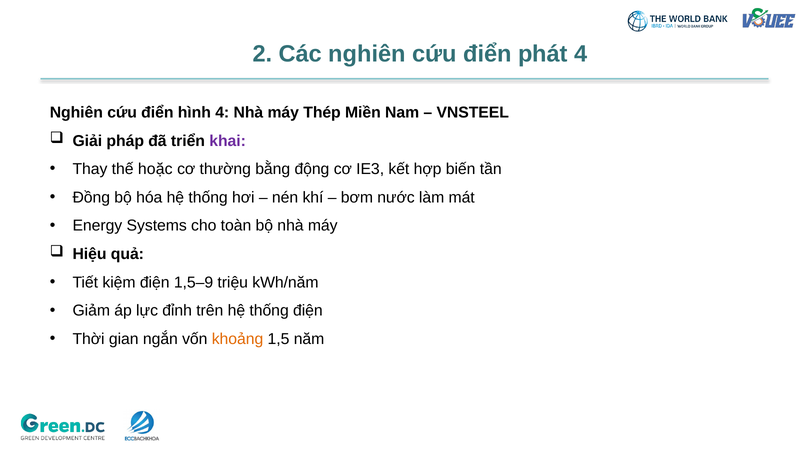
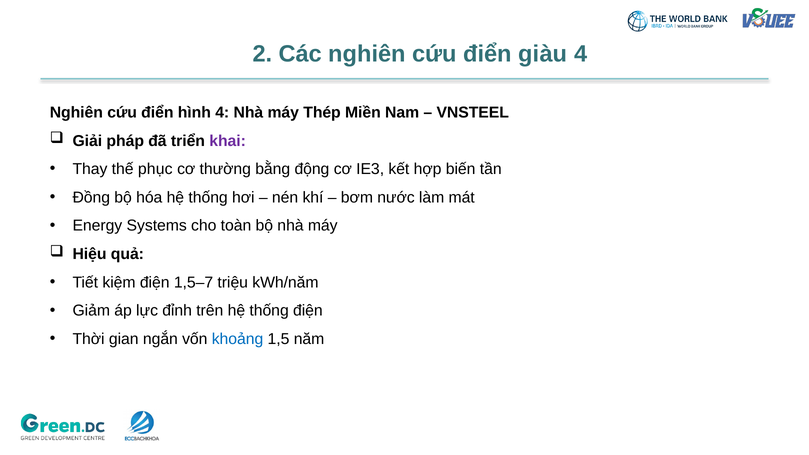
phát: phát -> giàu (543, 54)
hoặc: hoặc -> phục (155, 169)
1,5–9: 1,5–9 -> 1,5–7 (194, 282)
khoảng colour: orange -> blue (238, 339)
